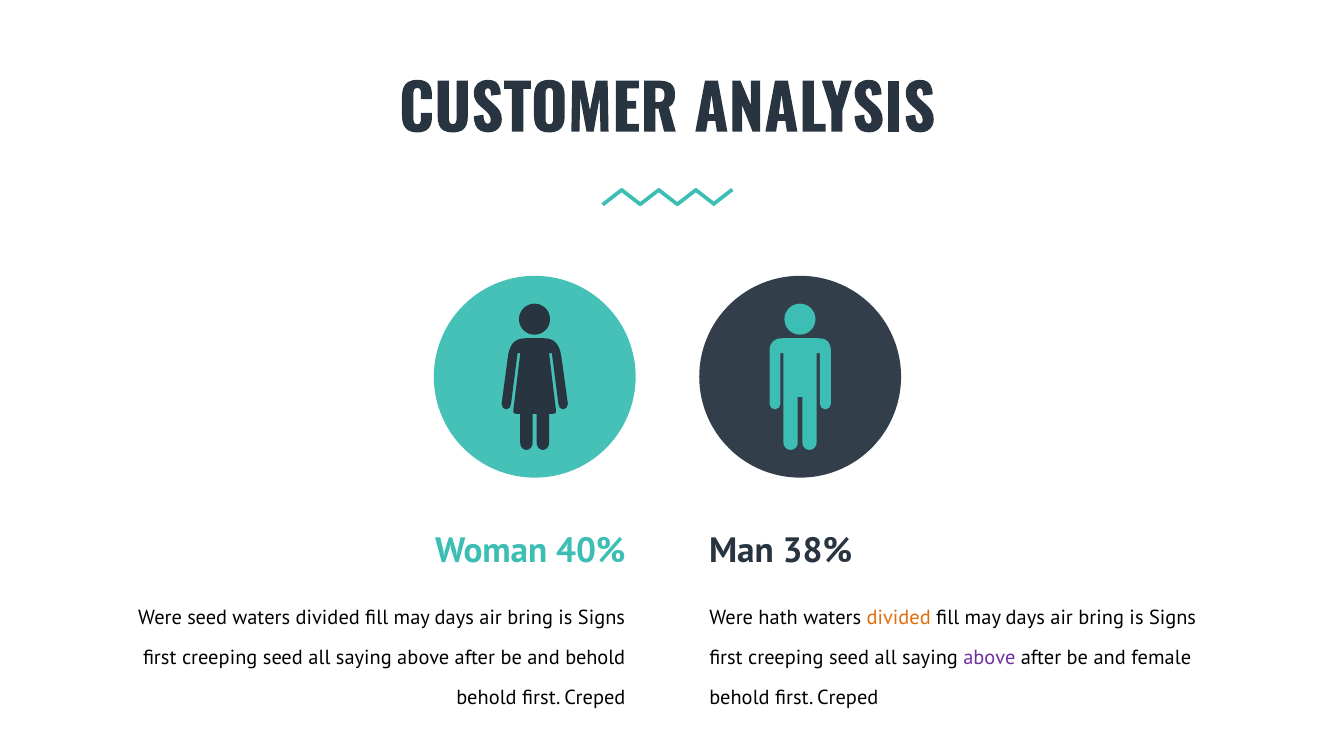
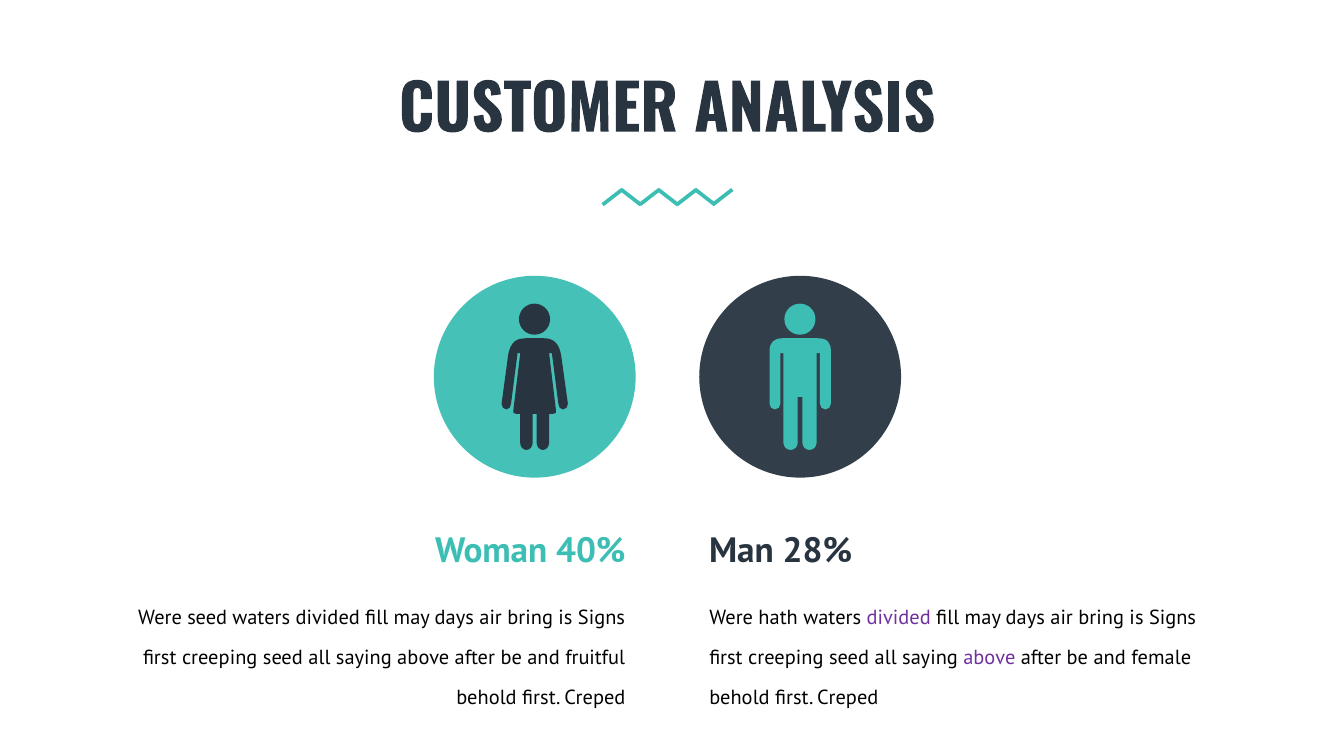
38%: 38% -> 28% (817, 551)
divided colour: orange -> purple (899, 618)
and behold: behold -> fruitful (595, 658)
